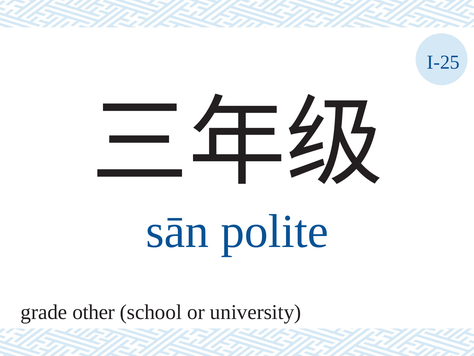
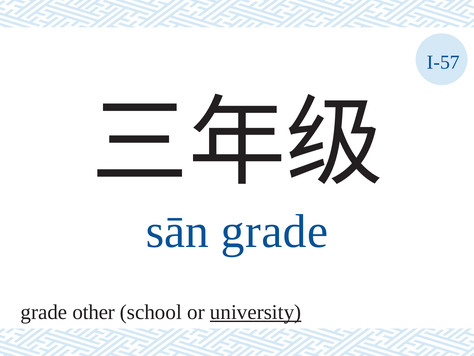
I-25: I-25 -> I-57 (443, 62)
sān polite: polite -> grade (274, 231)
university underline: none -> present (256, 312)
